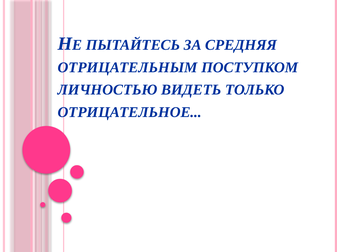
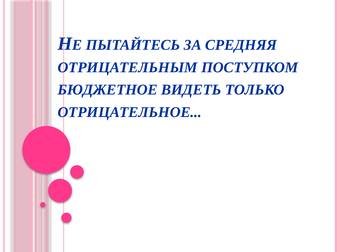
ЛИЧНОСТЬЮ: ЛИЧНОСТЬЮ -> БЮДЖЕТНОЕ (108, 90)
